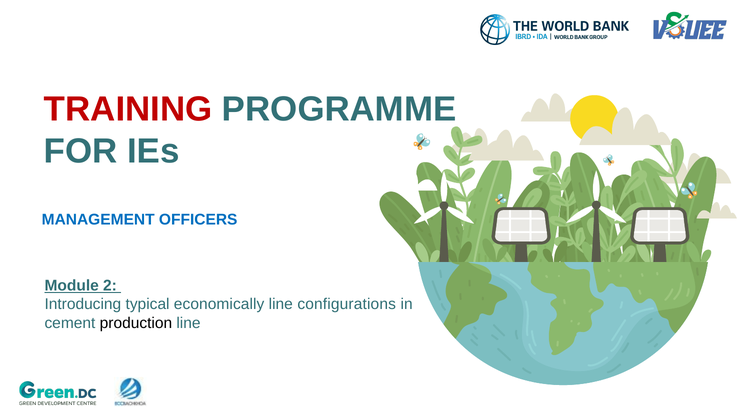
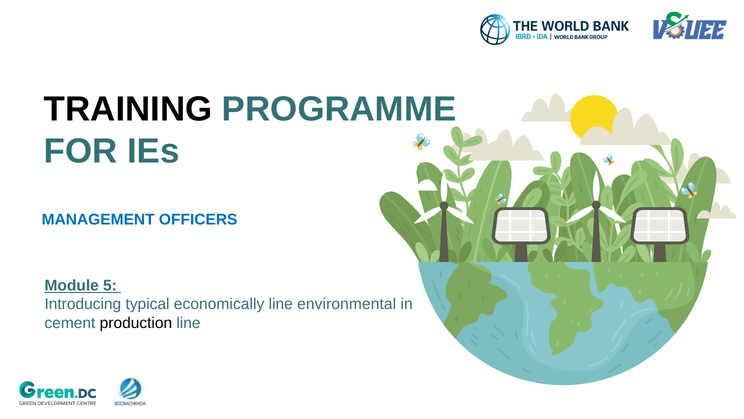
TRAINING colour: red -> black (128, 109)
2: 2 -> 5 (110, 285)
configurations: configurations -> environmental (347, 304)
